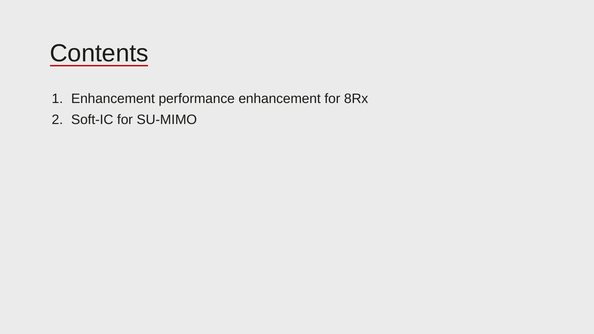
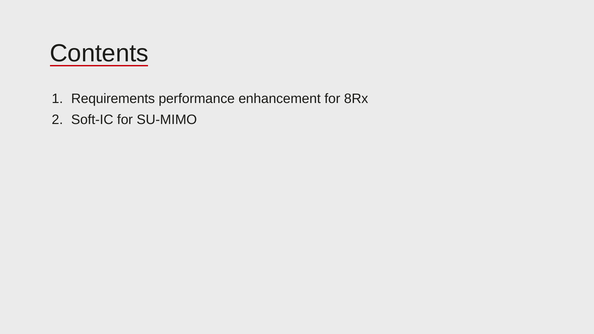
Enhancement: Enhancement -> Requirements (113, 99)
